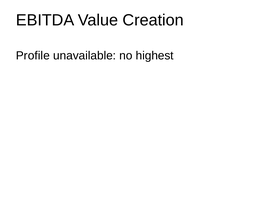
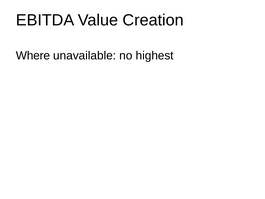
Profile: Profile -> Where (33, 56)
